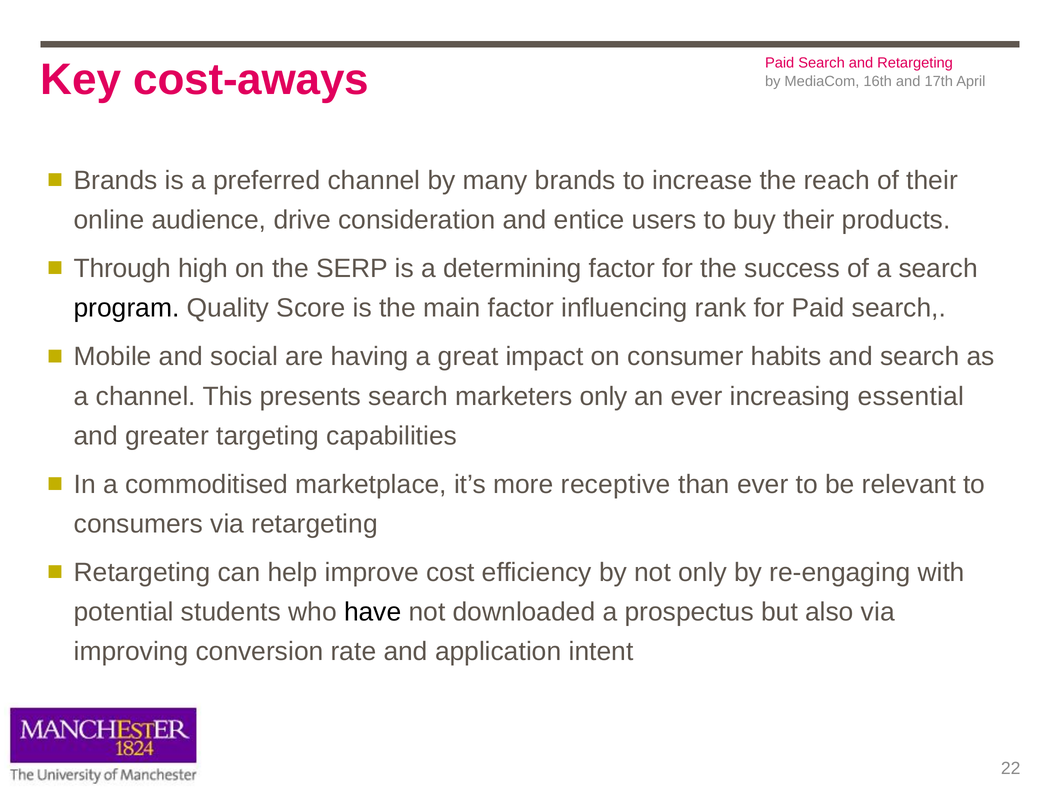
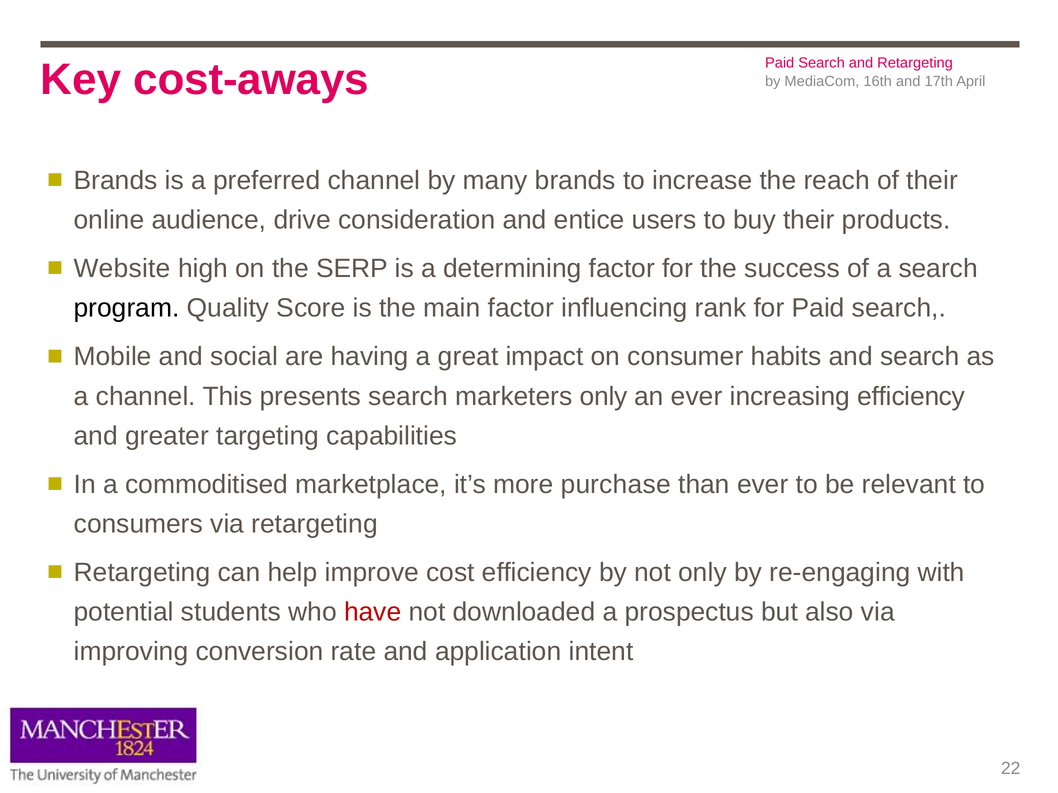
Through: Through -> Website (122, 269)
increasing essential: essential -> efficiency (911, 397)
receptive: receptive -> purchase (616, 485)
have colour: black -> red (373, 613)
